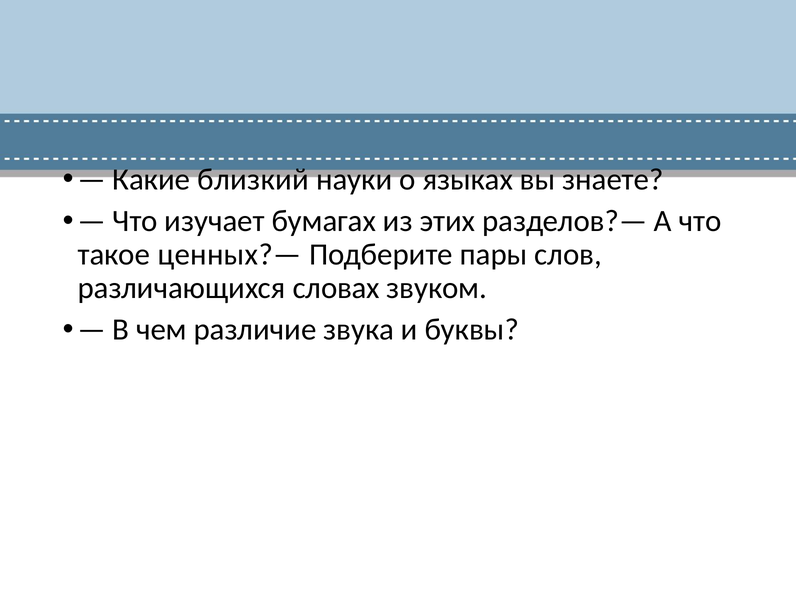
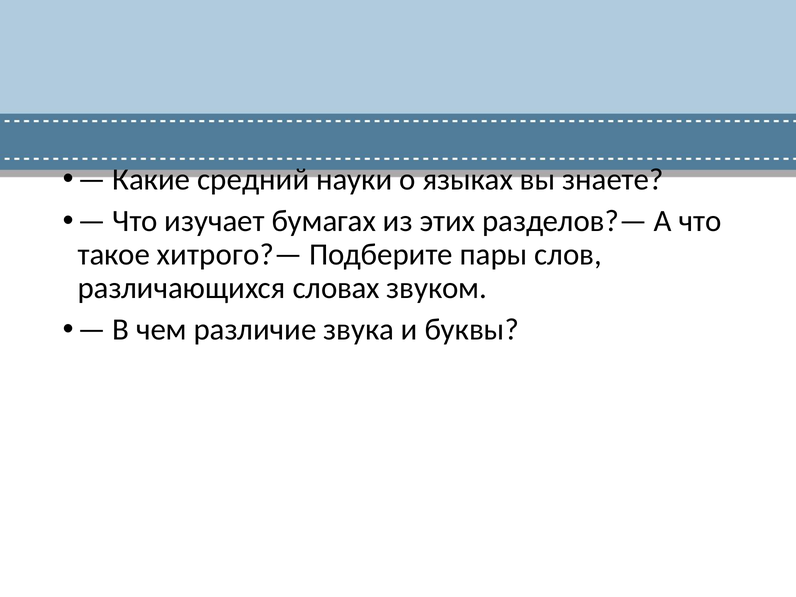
близкий: близкий -> средний (253, 179)
ценных?—: ценных?— -> хитрого?— (229, 254)
